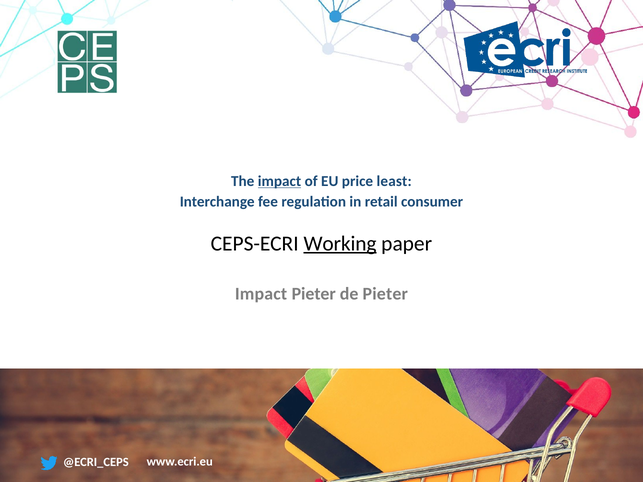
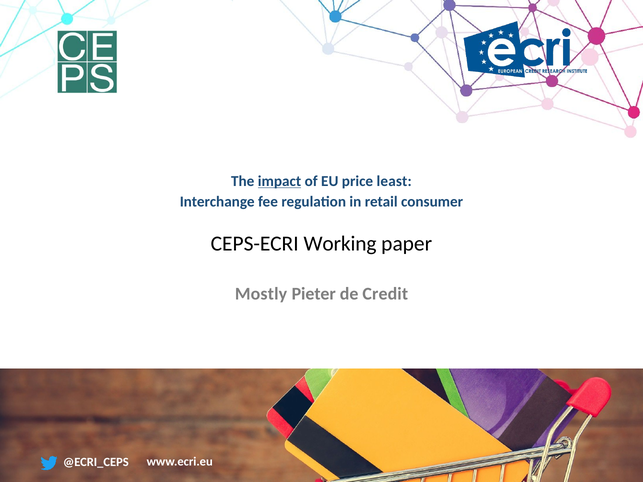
Working underline: present -> none (340, 244)
Impact: Impact -> Mostly (261, 294)
de Pieter: Pieter -> Credit (385, 294)
